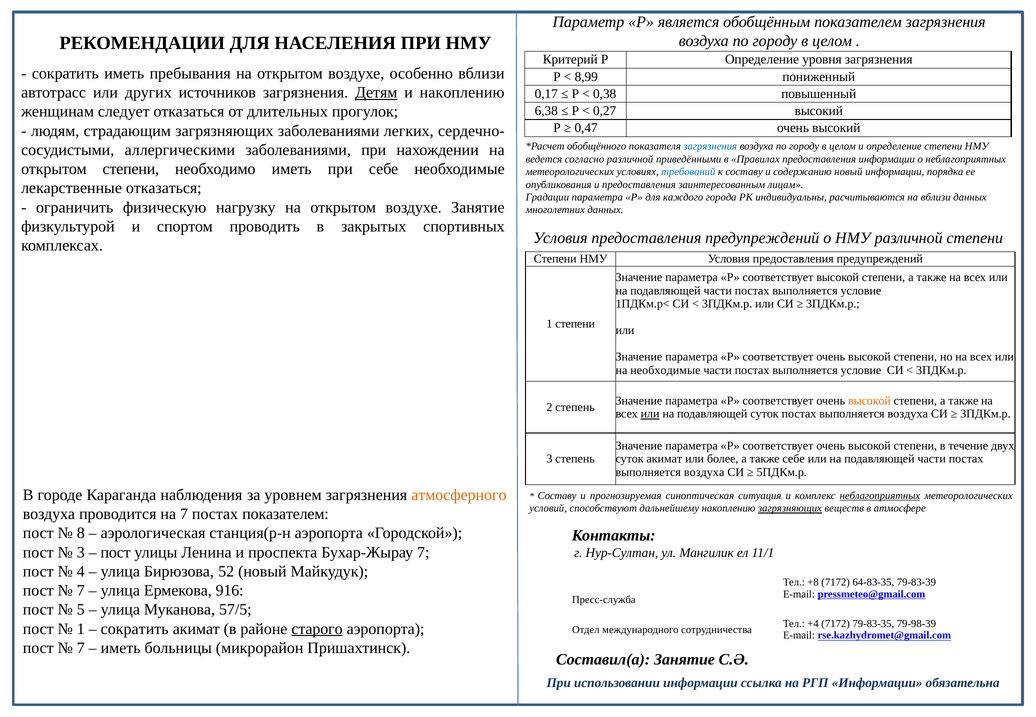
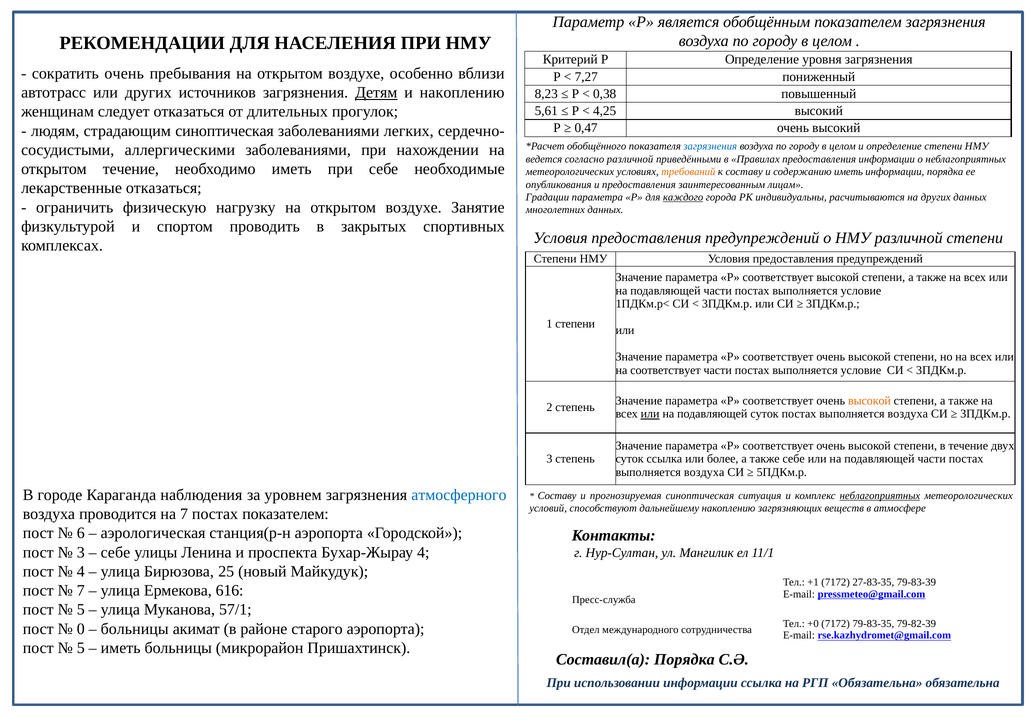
сократить иметь: иметь -> очень (124, 73)
8,99: 8,99 -> 7,27 (586, 77)
0,17: 0,17 -> 8,23 (546, 94)
6,38: 6,38 -> 5,61 (546, 111)
0,27: 0,27 -> 4,25 (605, 111)
страдающим загрязняющих: загрязняющих -> синоптическая (225, 131)
открытом степени: степени -> течение (131, 169)
требований colour: blue -> orange (688, 172)
содержанию новый: новый -> иметь (848, 172)
каждого underline: none -> present (683, 197)
на вблизи: вблизи -> других (936, 197)
на необходимые: необходимые -> соответствует (665, 370)
суток акимат: акимат -> ссылка (664, 459)
атмосферного colour: orange -> blue (459, 495)
загрязняющих underline: present -> none (790, 509)
8: 8 -> 6 (81, 533)
пост: пост -> себе (115, 552)
Бухар-Жырау 7: 7 -> 4 (423, 552)
52: 52 -> 25 (226, 572)
+8: +8 -> +1 (813, 582)
64-83-35: 64-83-35 -> 27-83-35 (873, 582)
916: 916 -> 616 (230, 591)
57/5: 57/5 -> 57/1 (235, 610)
+4: +4 -> +0 (813, 624)
79-98-39: 79-98-39 -> 79-82-39 (916, 624)
1: 1 -> 0 (81, 629)
сократить: сократить -> больницы (135, 629)
старого underline: present -> none (317, 629)
7: 7 -> 5 (81, 648)
Составил(а Занятие: Занятие -> Порядка (684, 660)
РГП Информации: Информации -> Обязательна (877, 683)
